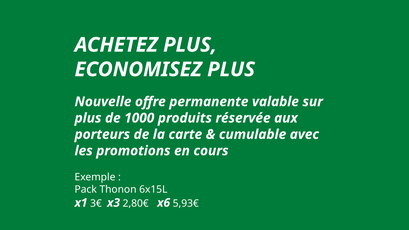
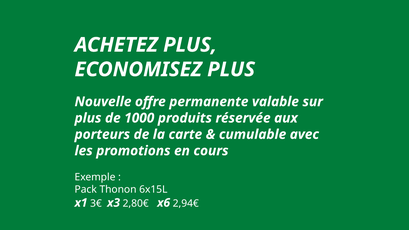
5,93€: 5,93€ -> 2,94€ (186, 203)
